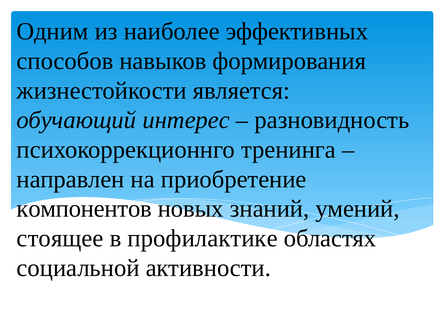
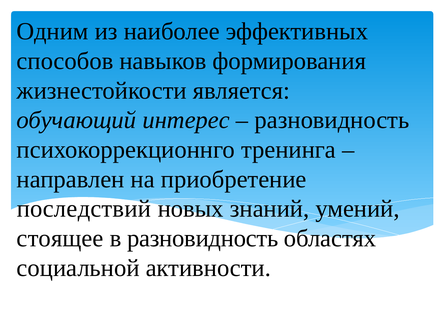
компонентов: компонентов -> последствий (84, 209)
в профилактике: профилактике -> разновидность (203, 238)
